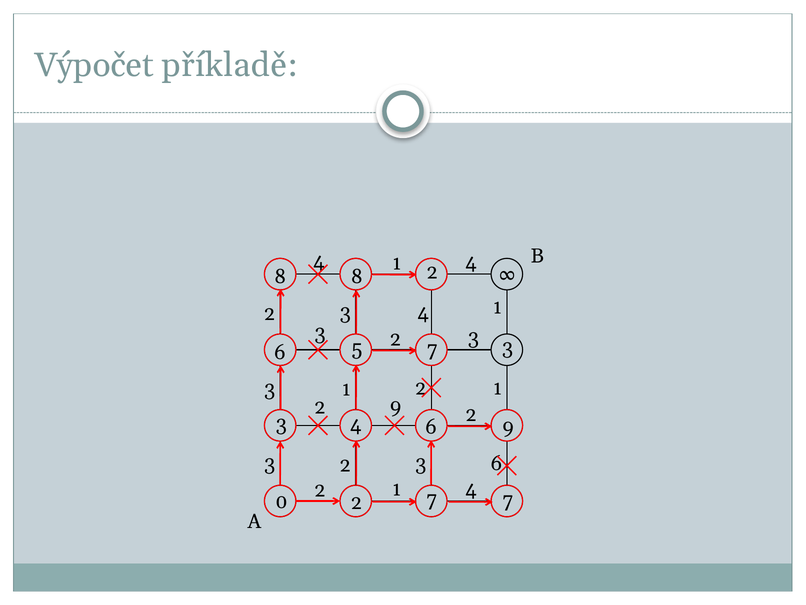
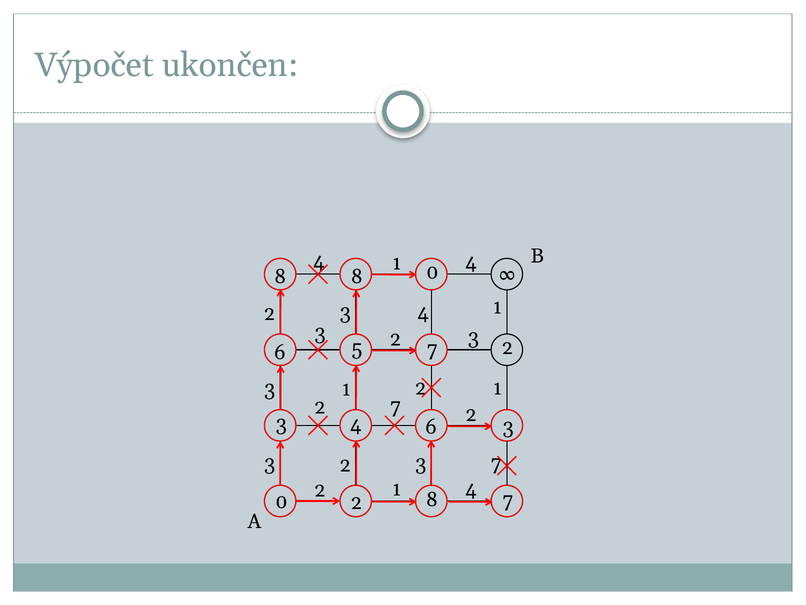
příkladě: příkladě -> ukončen (230, 65)
8 2: 2 -> 0 (432, 272)
7 3: 3 -> 2 (507, 347)
2 9: 9 -> 7 (395, 406)
9: 9 -> 3 (508, 427)
6: 6 -> 7 (496, 463)
2 7: 7 -> 8 (432, 499)
